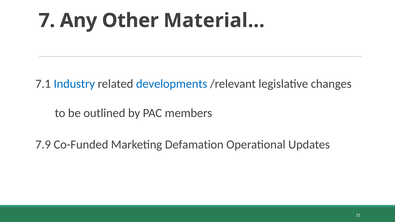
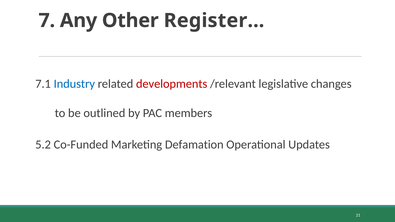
Material…: Material… -> Register… (214, 21)
developments colour: blue -> red (172, 84)
7.9: 7.9 -> 5.2 (43, 145)
